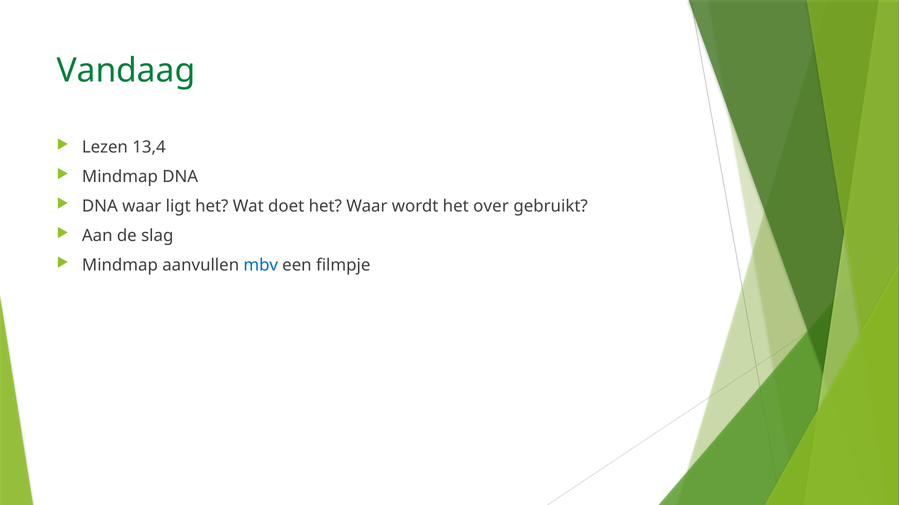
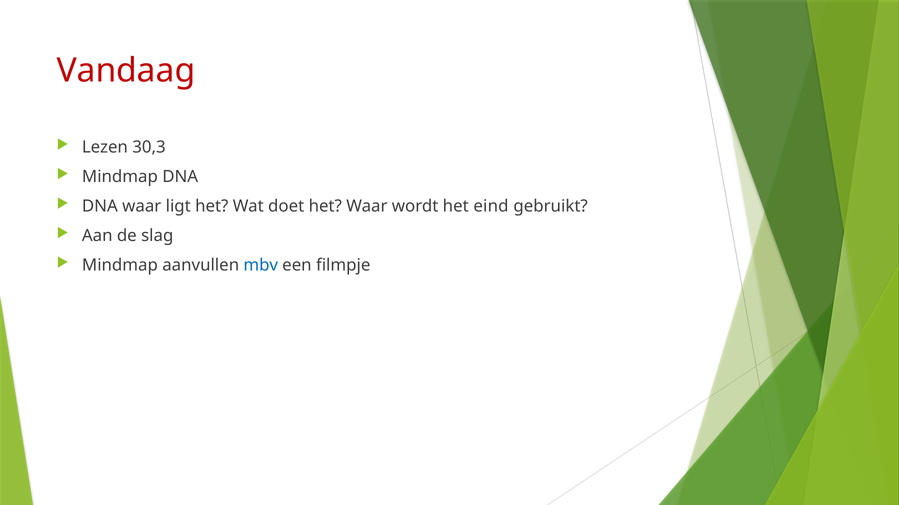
Vandaag colour: green -> red (126, 71)
13,4: 13,4 -> 30,3 (149, 147)
over: over -> eind (491, 206)
